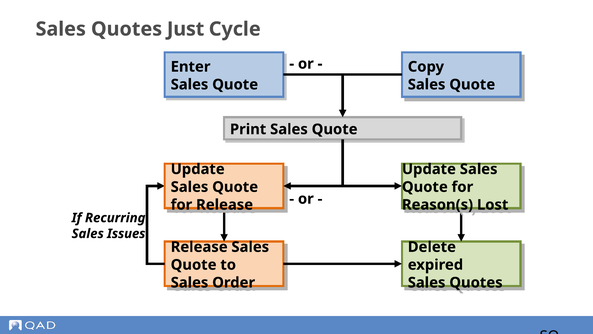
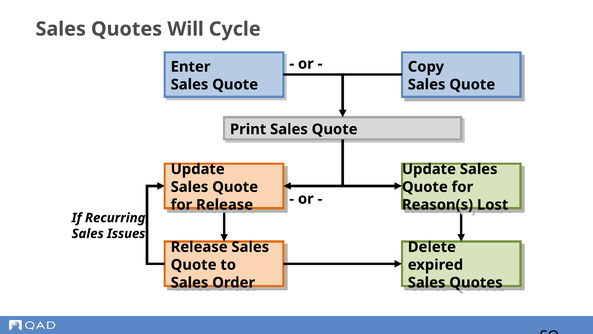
Just: Just -> Will (186, 29)
